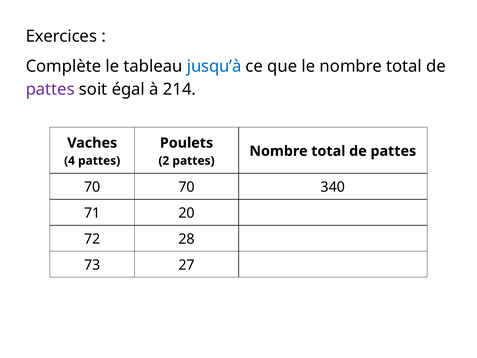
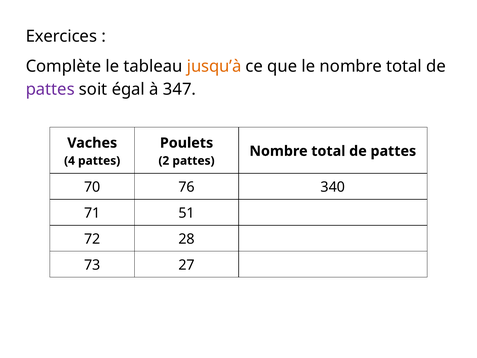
jusqu’à colour: blue -> orange (214, 66)
214: 214 -> 347 (179, 89)
70 70: 70 -> 76 (187, 187)
20: 20 -> 51 (187, 213)
